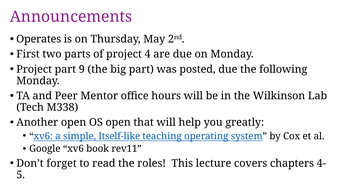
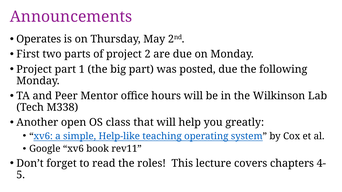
4: 4 -> 2 (148, 54)
9: 9 -> 1 (82, 69)
OS open: open -> class (118, 123)
Itself-like: Itself-like -> Help-like (119, 137)
